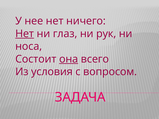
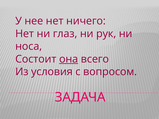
Нет underline: present -> none (25, 34)
